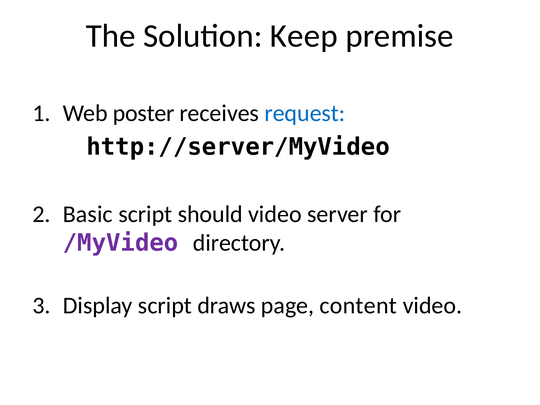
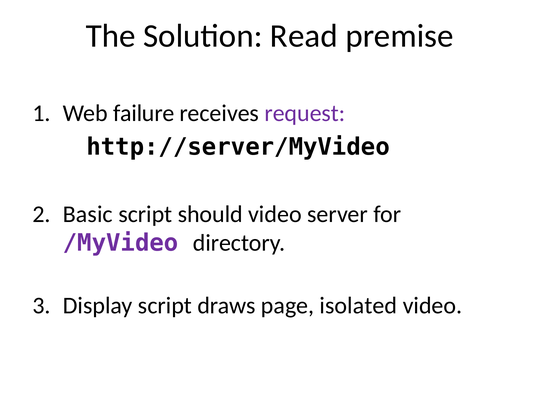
Keep: Keep -> Read (304, 36)
poster: poster -> failure (144, 113)
request colour: blue -> purple (305, 113)
content: content -> isolated (358, 305)
